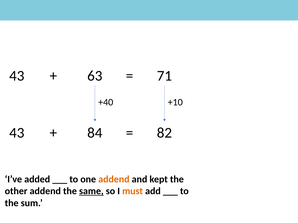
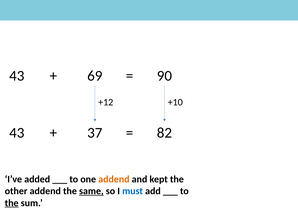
63: 63 -> 69 (95, 76)
71: 71 -> 90 (164, 76)
+40: +40 -> +12 (106, 102)
84: 84 -> 37 (95, 133)
must colour: orange -> blue (133, 191)
the underline: none -> present (12, 203)
